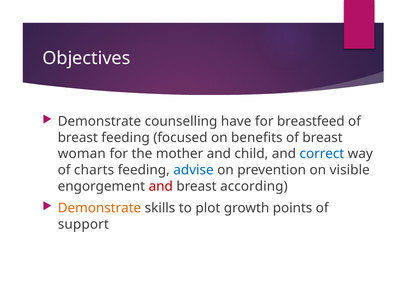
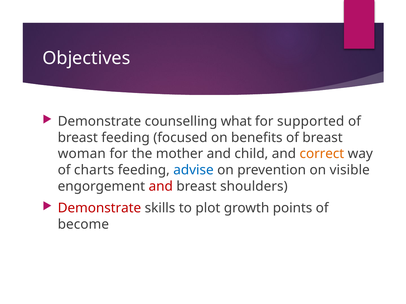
have: have -> what (236, 122)
breastfeed: breastfeed -> supported (311, 122)
correct colour: blue -> orange (322, 154)
according: according -> shoulders (254, 187)
Demonstrate colour: orange -> red (99, 208)
support: support -> become (83, 225)
